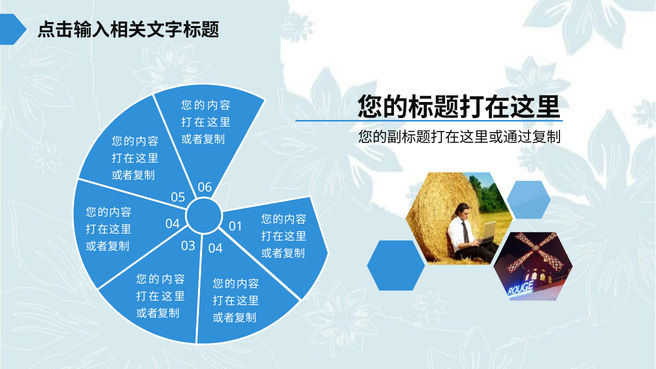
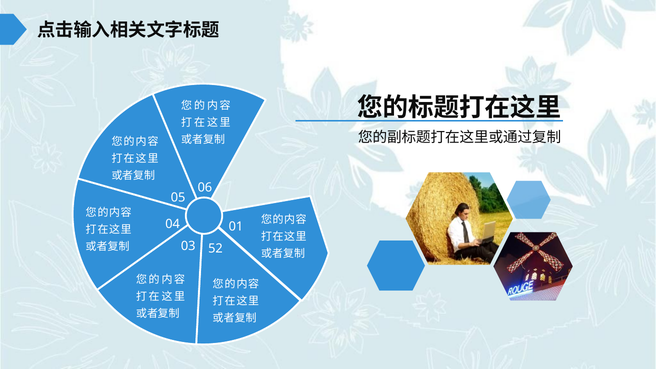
03 04: 04 -> 52 (216, 248)
